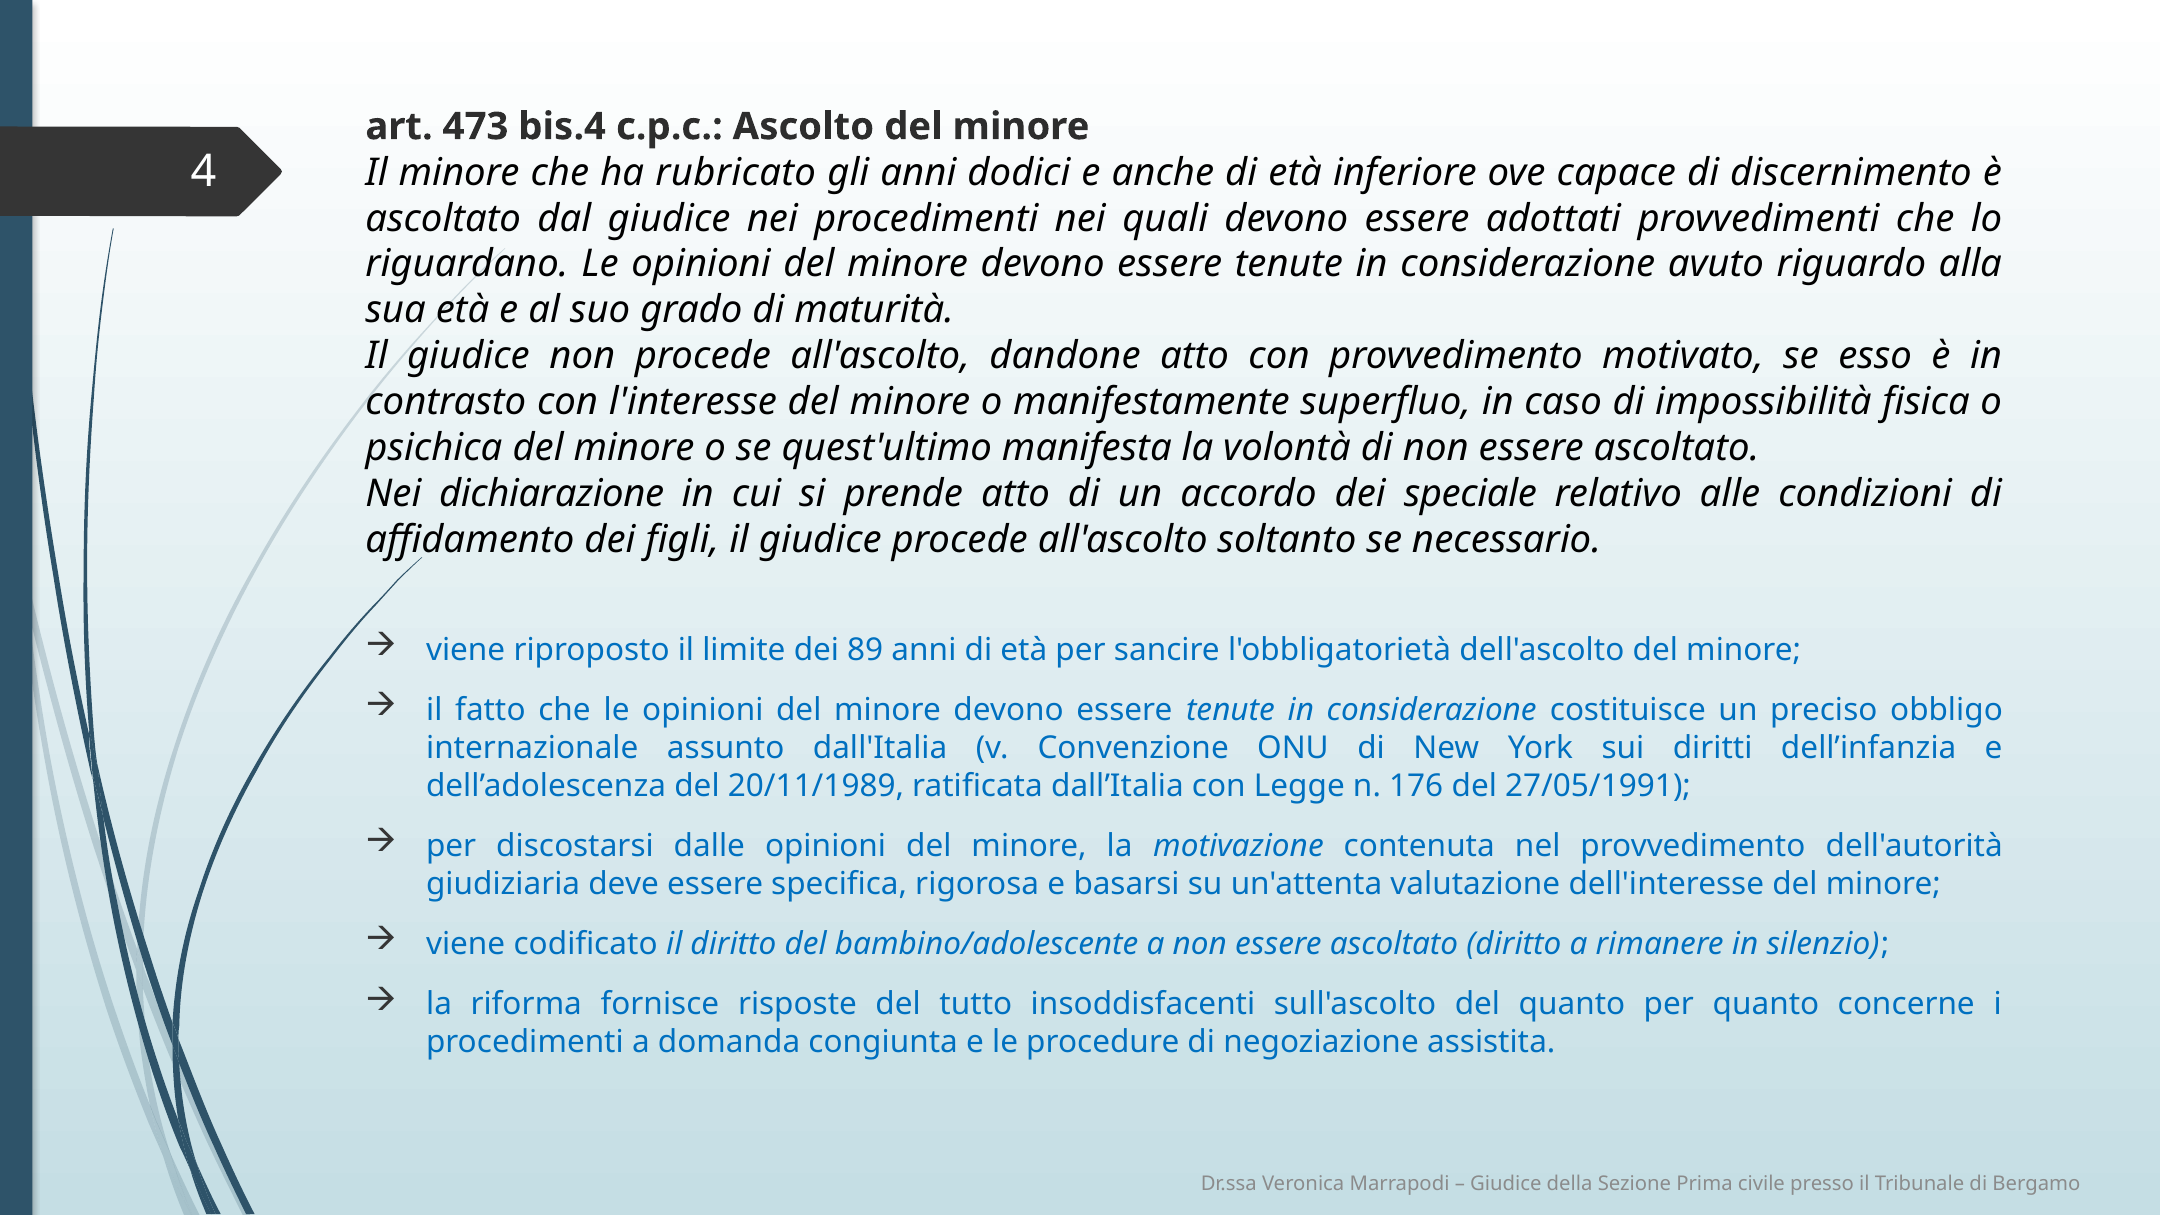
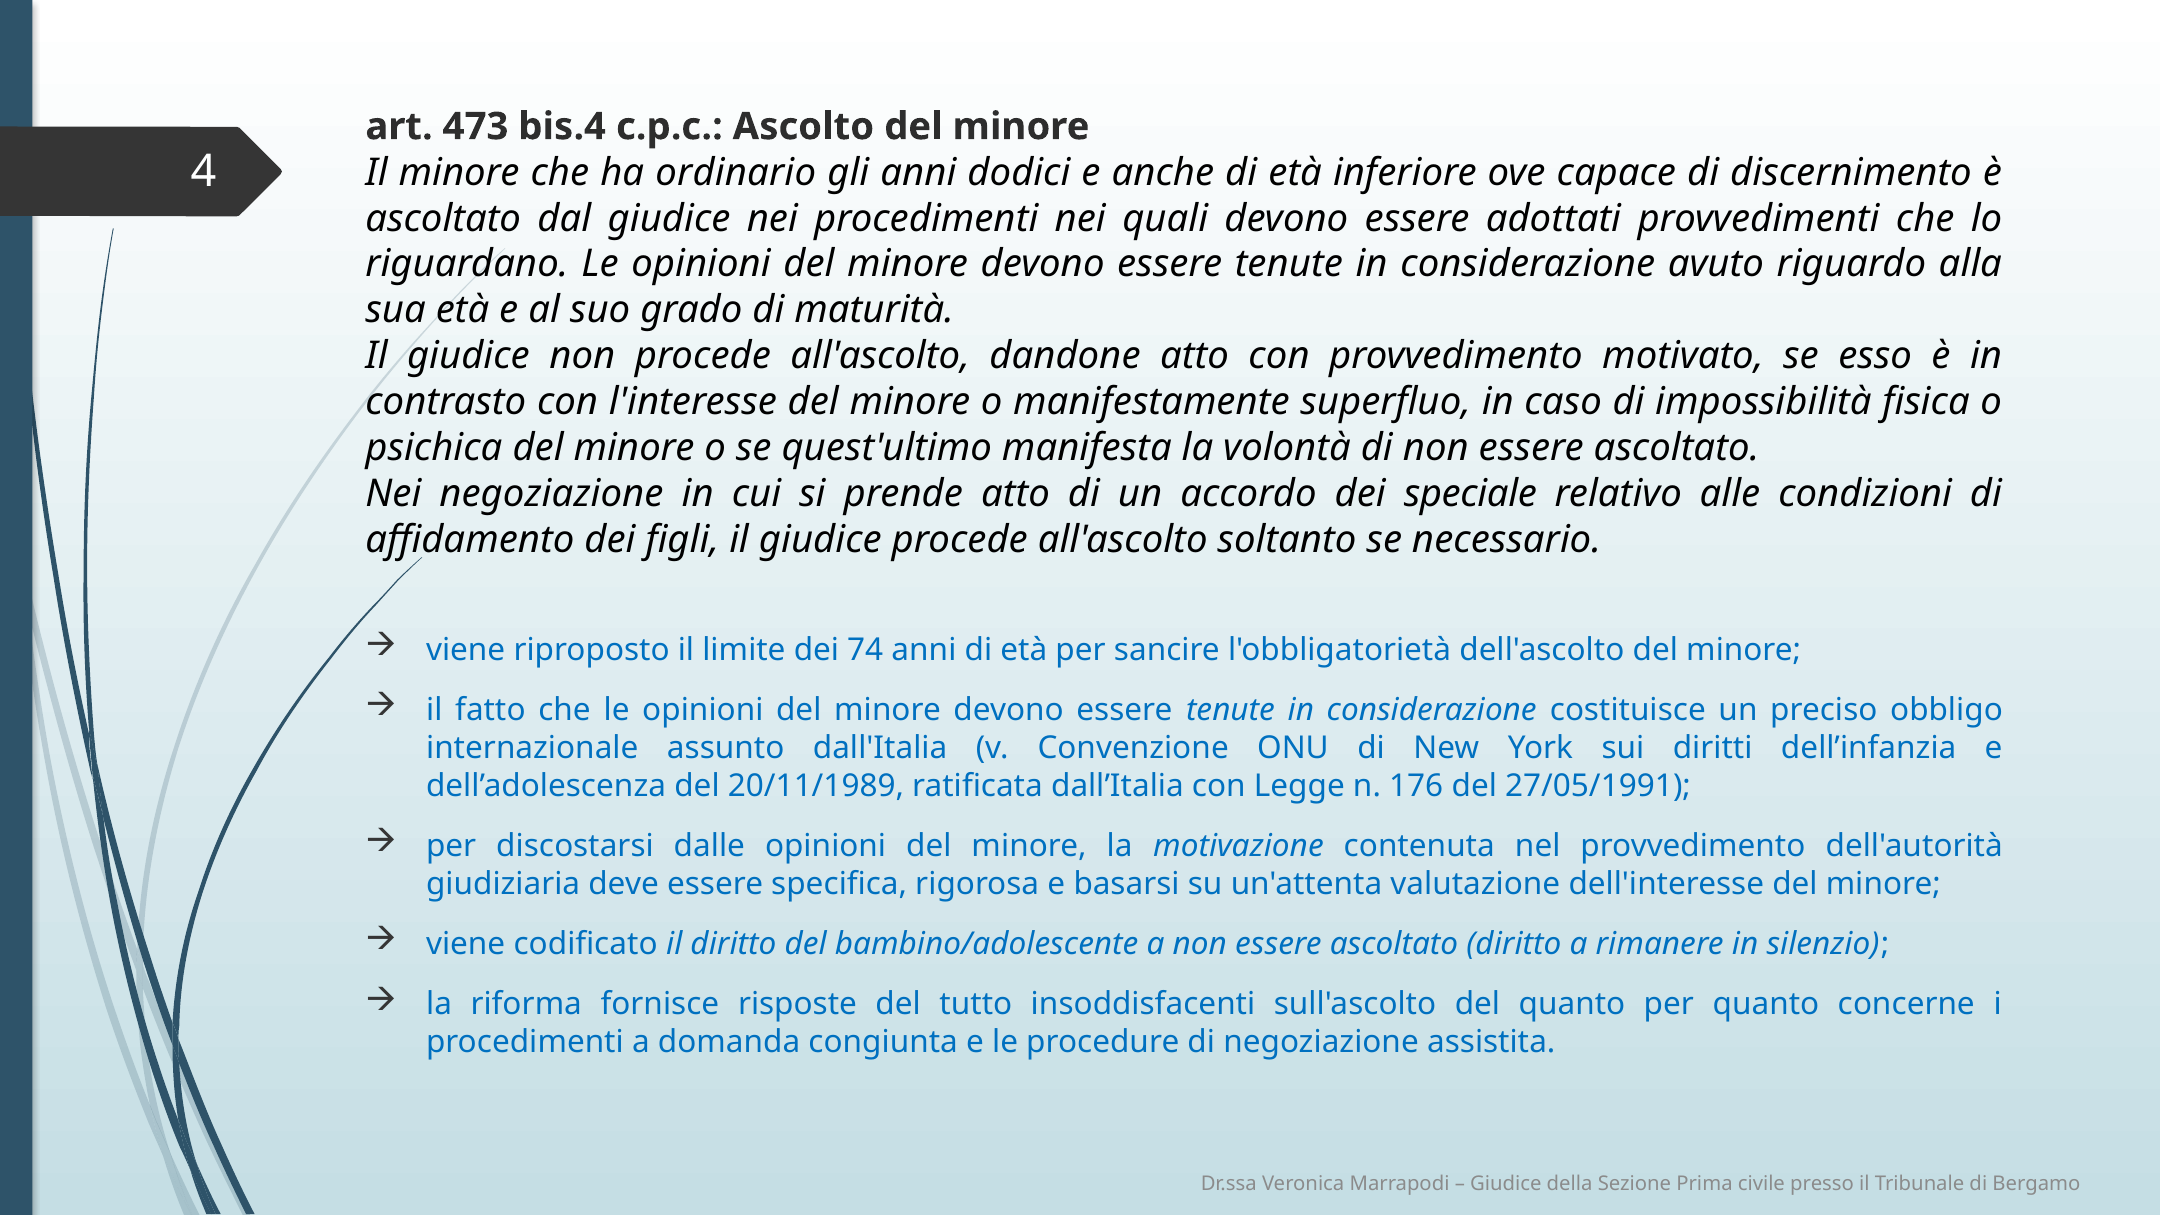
rubricato: rubricato -> ordinario (736, 173)
Nei dichiarazione: dichiarazione -> negoziazione (551, 494)
89: 89 -> 74 (865, 650)
